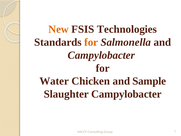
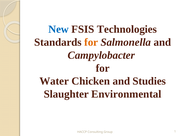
New colour: orange -> blue (59, 29)
Sample: Sample -> Studies (149, 81)
Slaughter Campylobacter: Campylobacter -> Environmental (126, 94)
